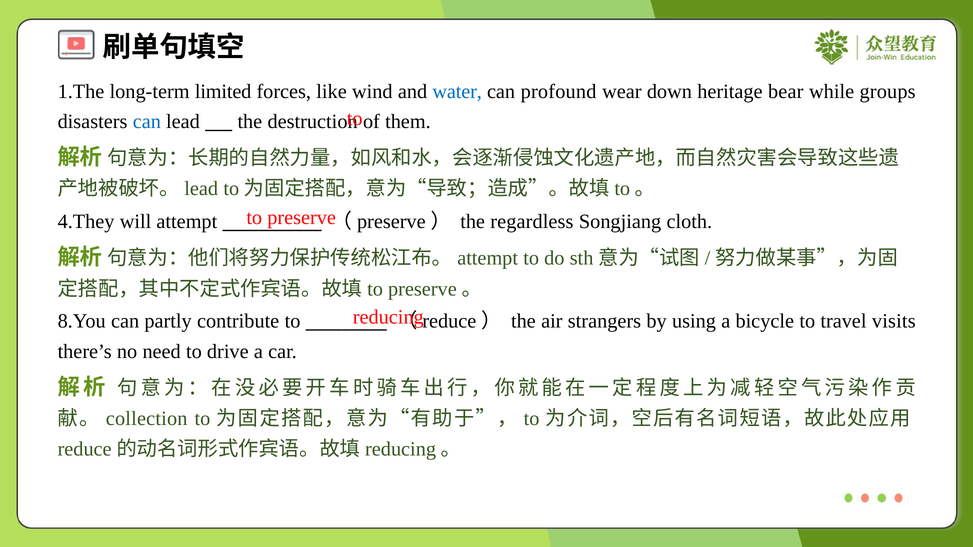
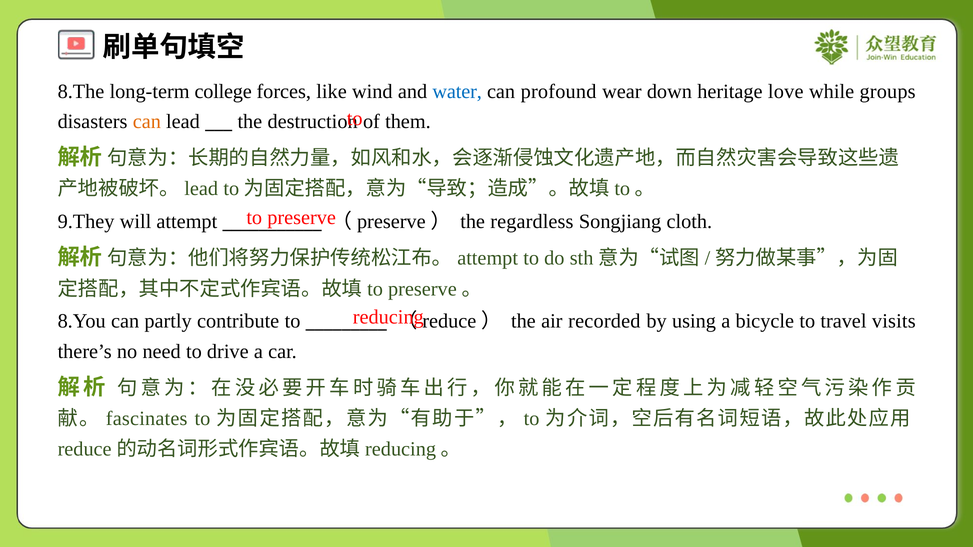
1.The: 1.The -> 8.The (81, 91)
limited: limited -> college (223, 91)
bear: bear -> love (786, 91)
can colour: blue -> orange (147, 122)
4.They: 4.They -> 9.They (86, 222)
strangers: strangers -> recorded (604, 321)
collection: collection -> fascinates (147, 419)
